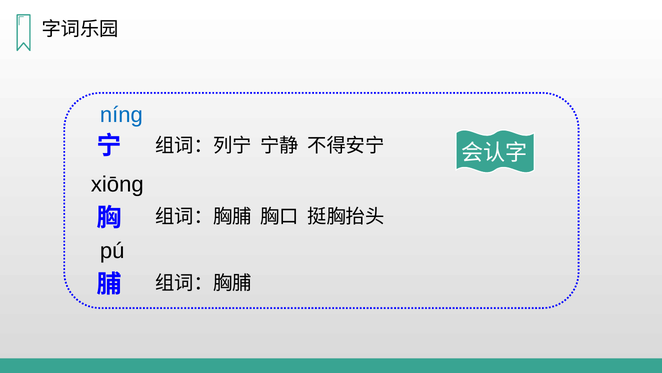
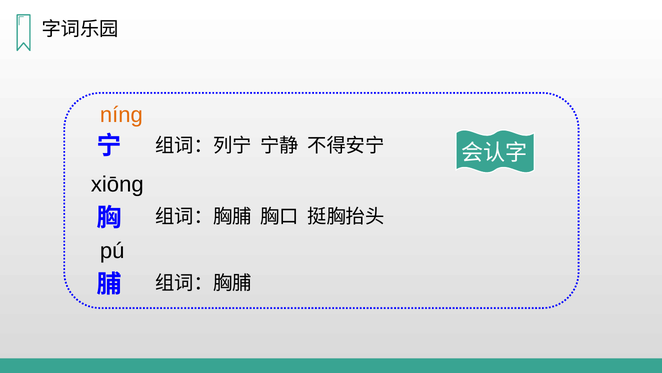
nínɡ colour: blue -> orange (121, 115)
